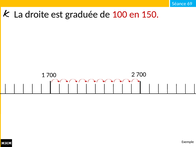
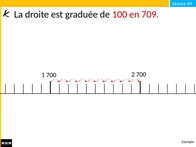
150: 150 -> 709 (150, 14)
